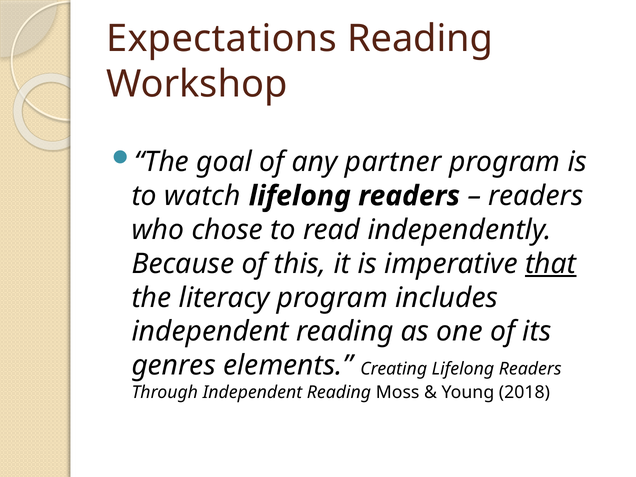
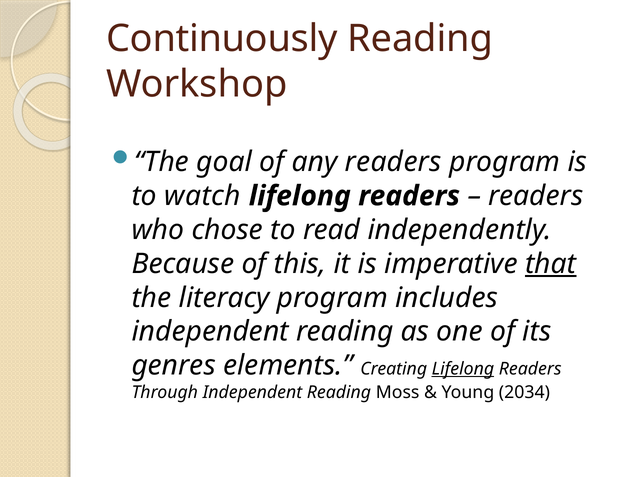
Expectations: Expectations -> Continuously (222, 39)
any partner: partner -> readers (393, 162)
Lifelong underline: none -> present (463, 369)
2018: 2018 -> 2034 (524, 392)
